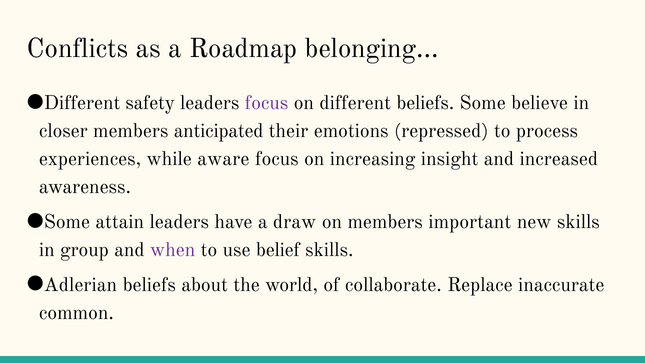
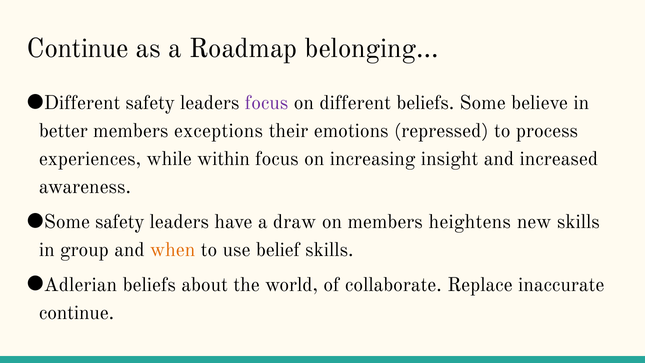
Conflicts: Conflicts -> Continue (78, 48)
closer: closer -> better (63, 131)
anticipated: anticipated -> exceptions (218, 131)
aware: aware -> within (224, 159)
Some attain: attain -> safety (120, 222)
important: important -> heightens (470, 222)
when colour: purple -> orange (173, 250)
common: common -> continue (77, 313)
